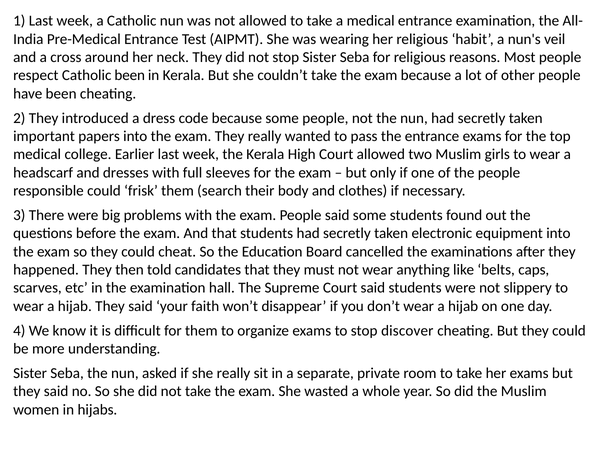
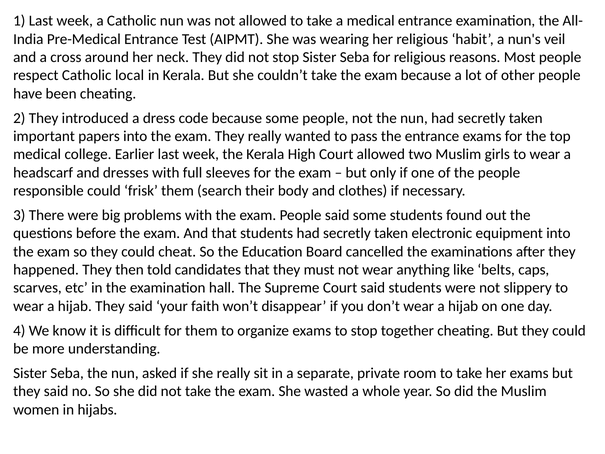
Catholic been: been -> local (130, 75)
discover: discover -> together (407, 330)
